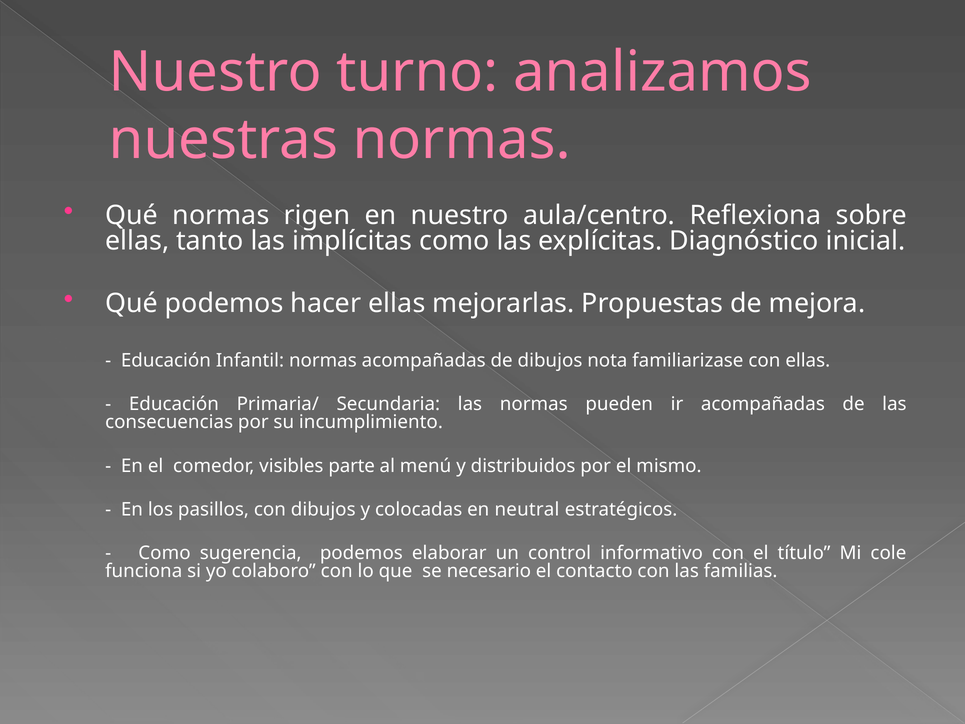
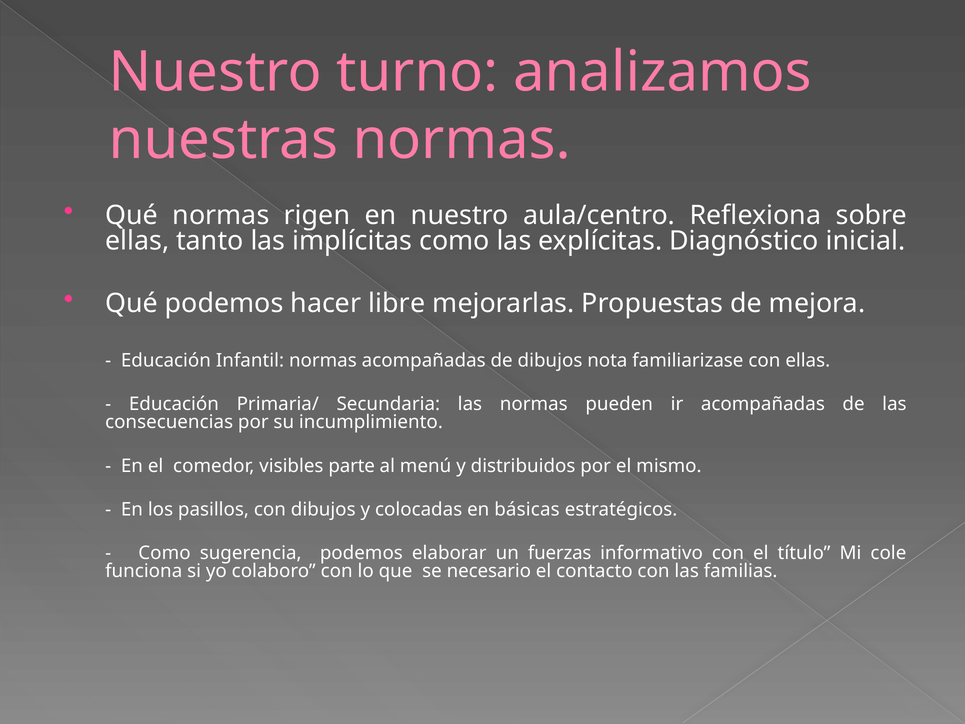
hacer ellas: ellas -> libre (397, 303)
neutral: neutral -> básicas (527, 509)
control: control -> fuerzas (560, 553)
